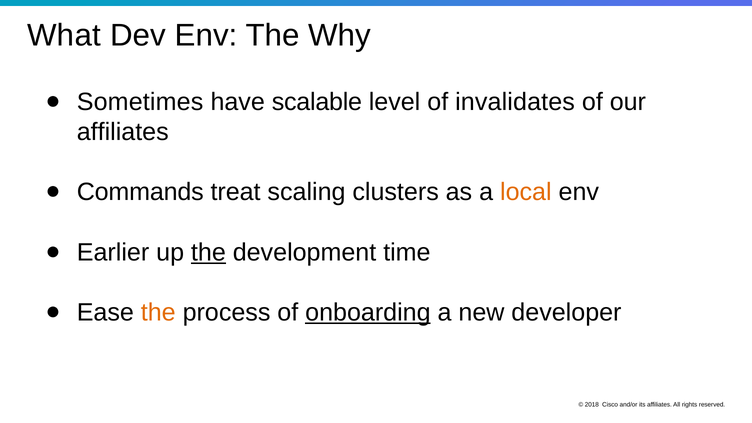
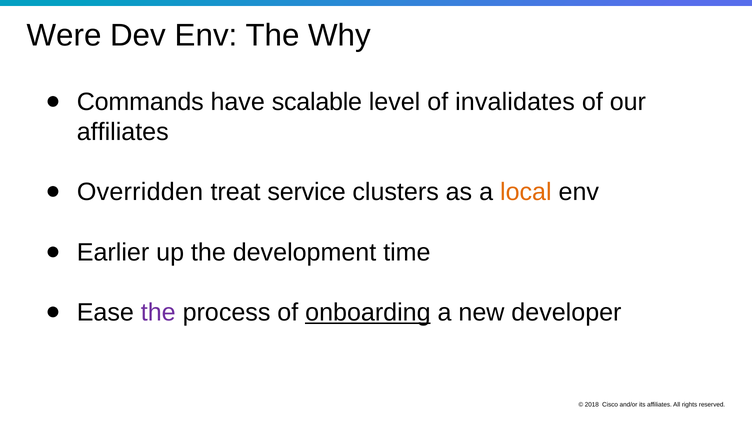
What: What -> Were (64, 36)
Sometimes: Sometimes -> Commands (140, 102)
Commands: Commands -> Overridden (140, 192)
scaling: scaling -> service (307, 192)
the underline: present -> none (208, 252)
the colour: orange -> purple (158, 312)
